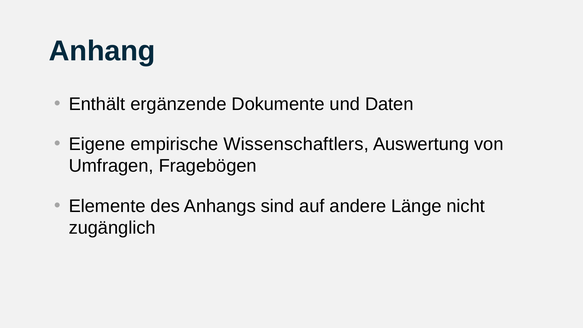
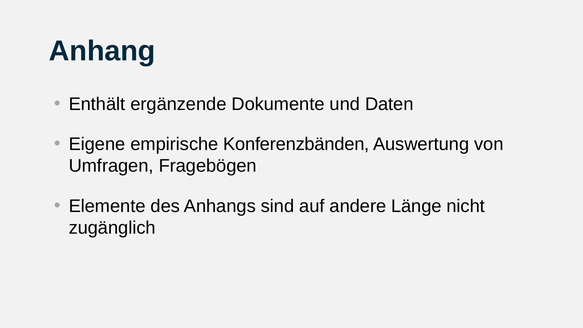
Wissenschaftlers: Wissenschaftlers -> Konferenzbänden (296, 144)
